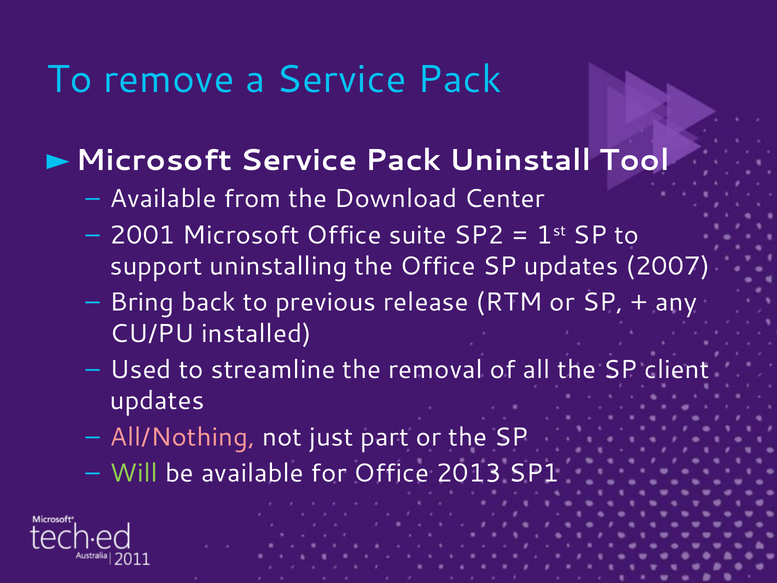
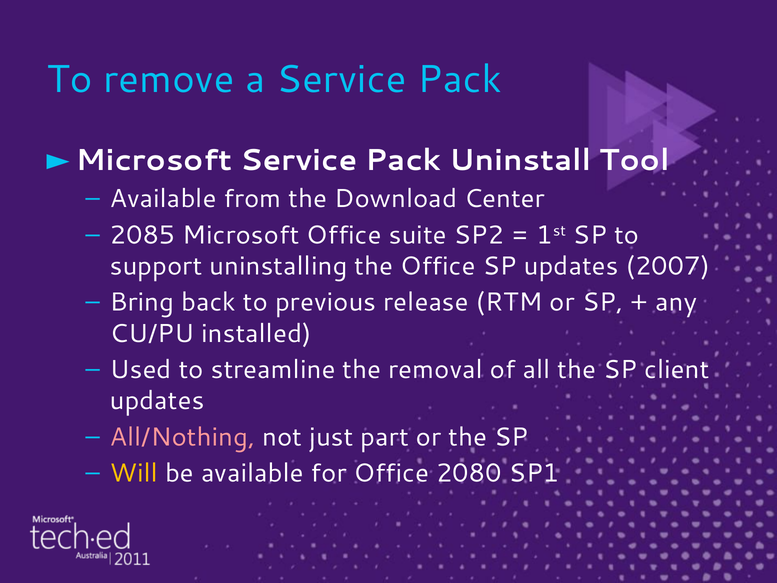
2001: 2001 -> 2085 (143, 235)
Will colour: light green -> yellow (134, 473)
2013: 2013 -> 2080 (469, 473)
